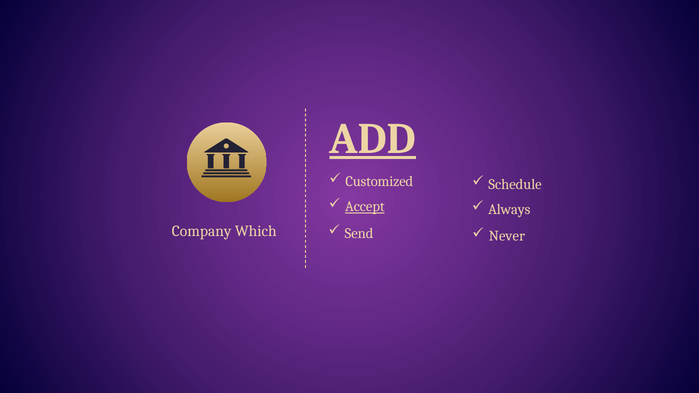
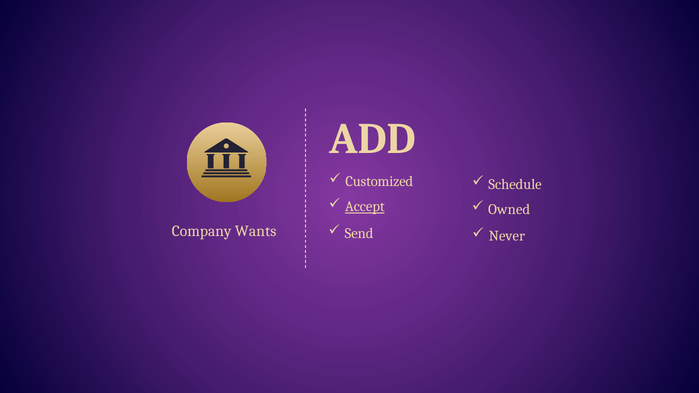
ADD underline: present -> none (373, 139)
Always: Always -> Owned (509, 209)
Which: Which -> Wants (256, 231)
